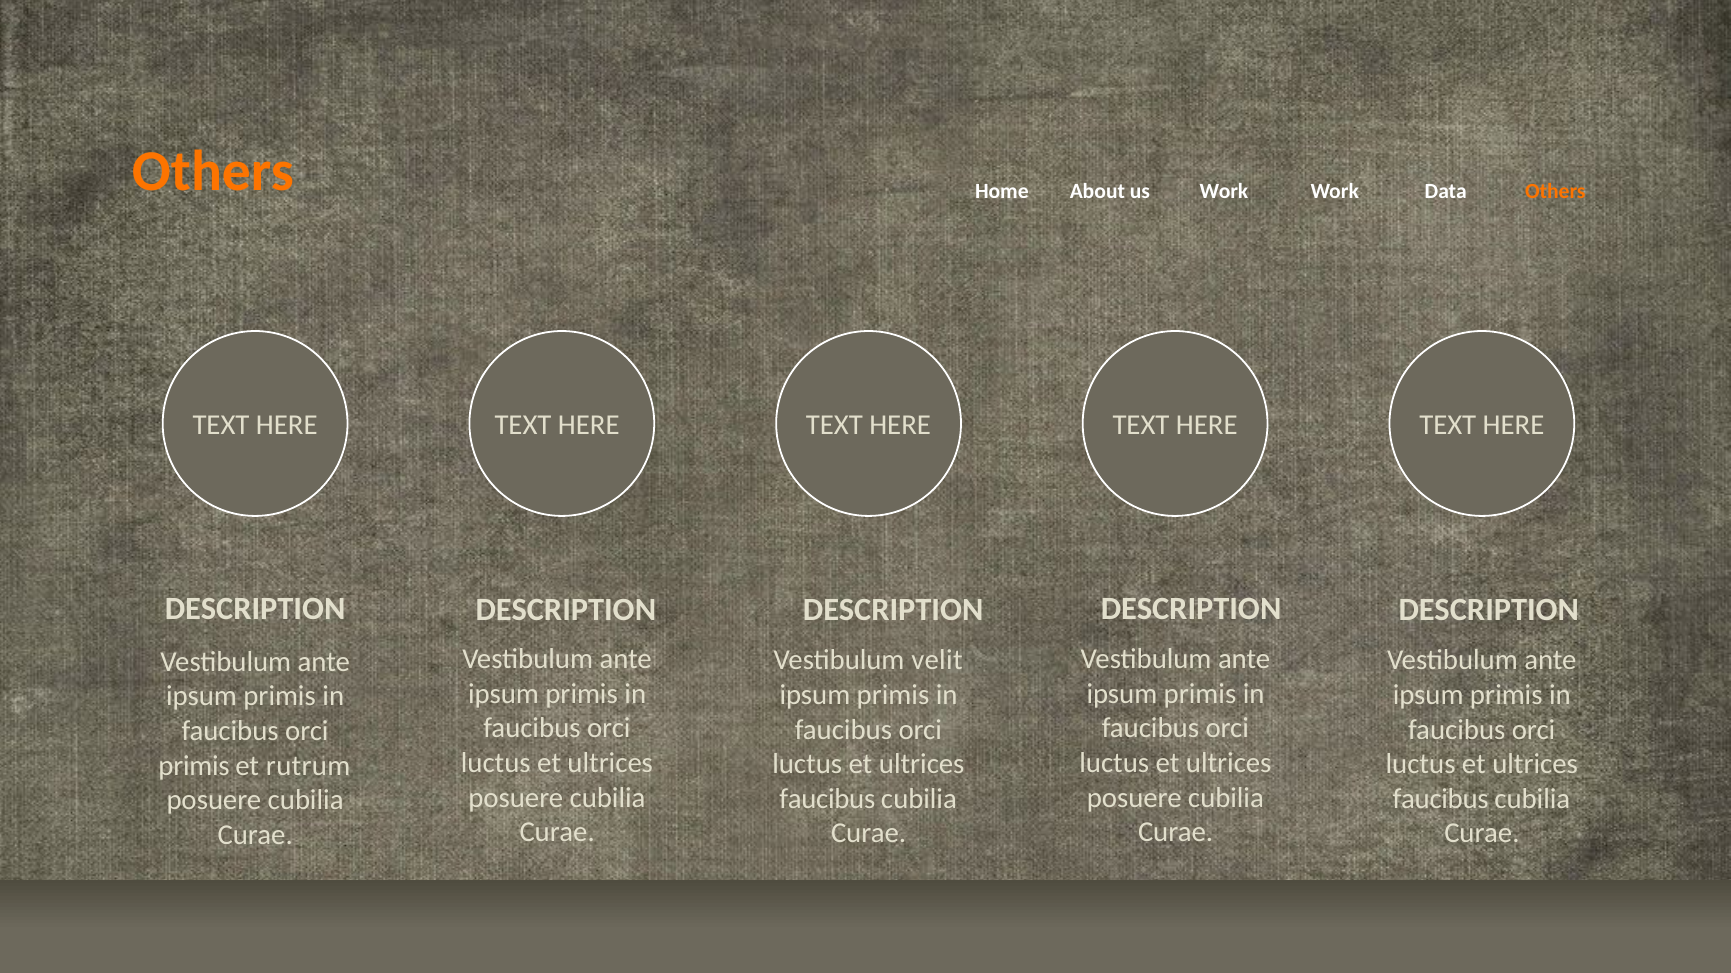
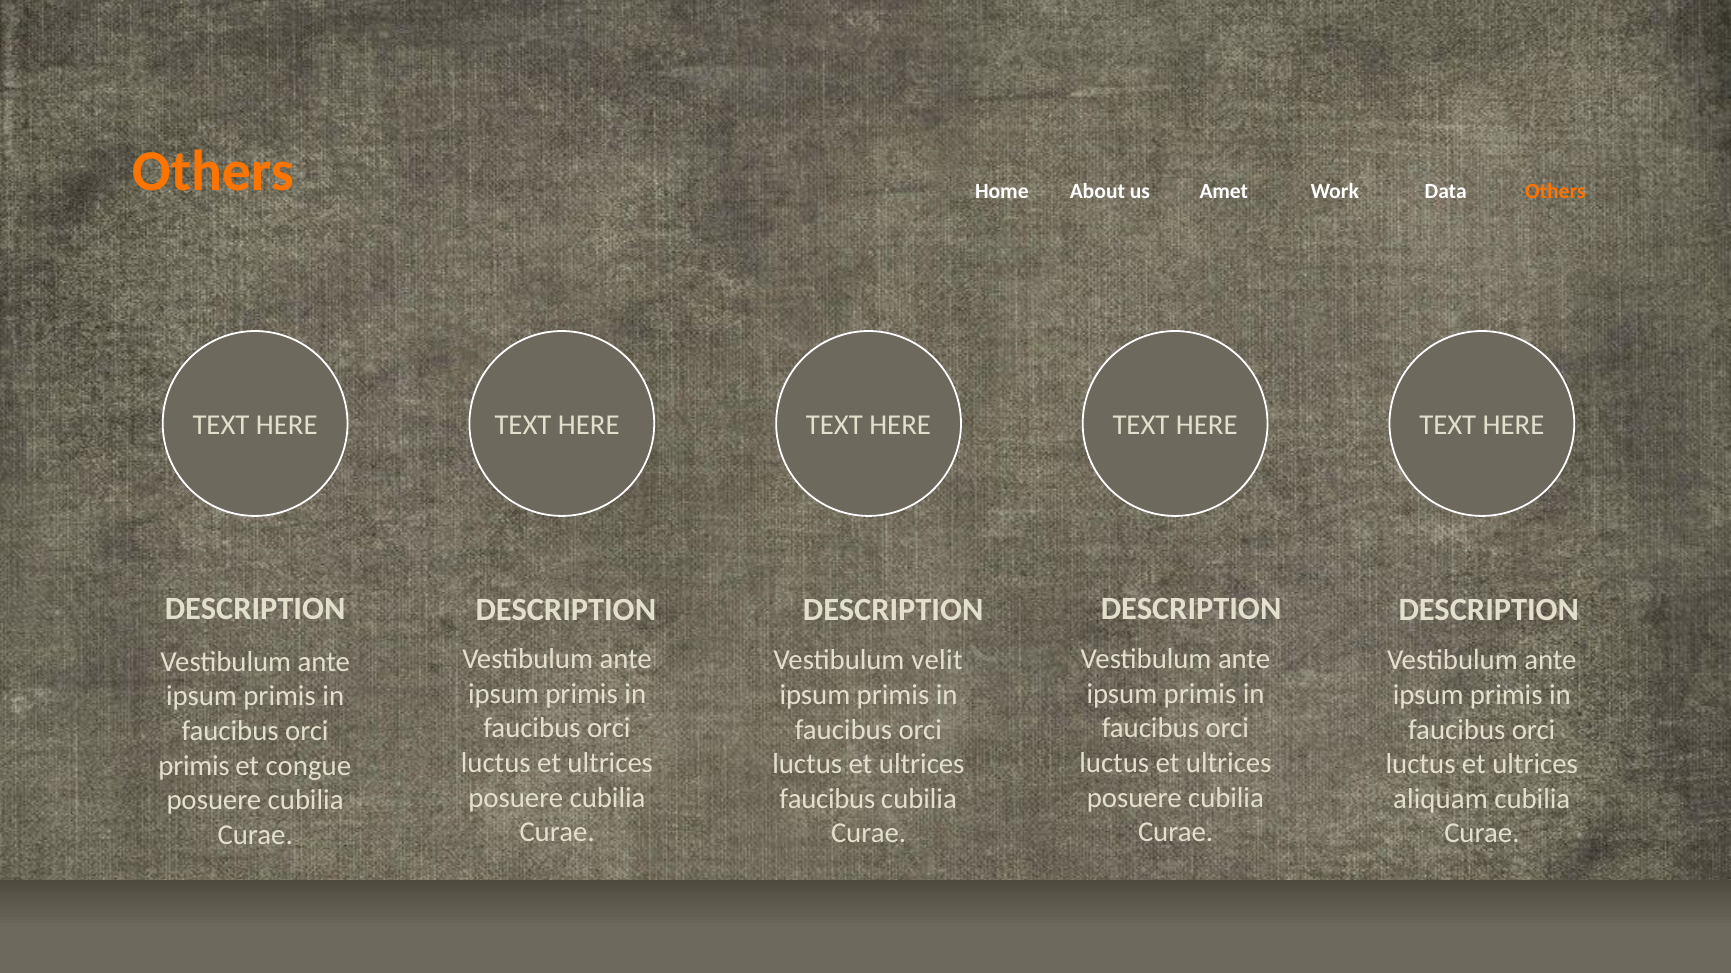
us Work: Work -> Amet (1224, 191)
rutrum: rutrum -> congue (308, 766)
faucibus: faucibus -> aliquam (1441, 799)
